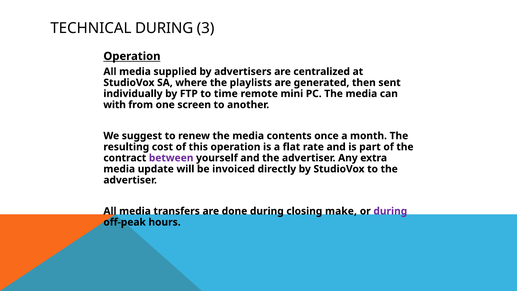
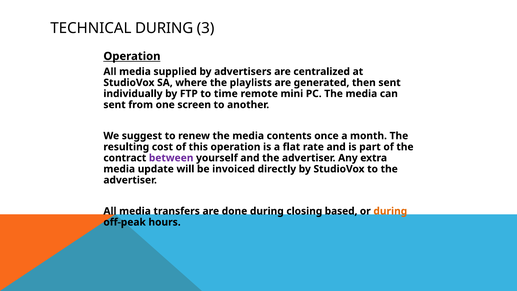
with: with -> sent (115, 105)
make: make -> based (341, 211)
during colour: purple -> orange (390, 211)
